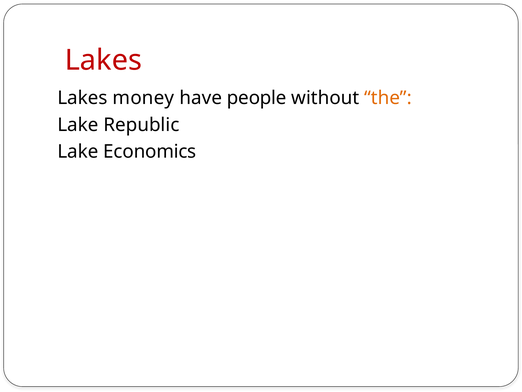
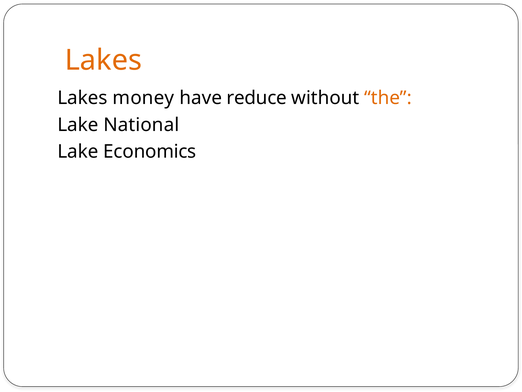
Lakes colour: red -> orange (103, 60)
people: people -> reduce (257, 98)
Republic: Republic -> National (141, 125)
